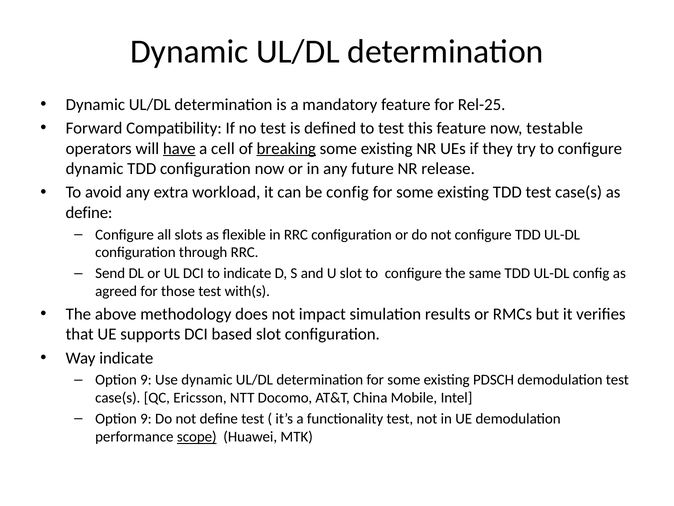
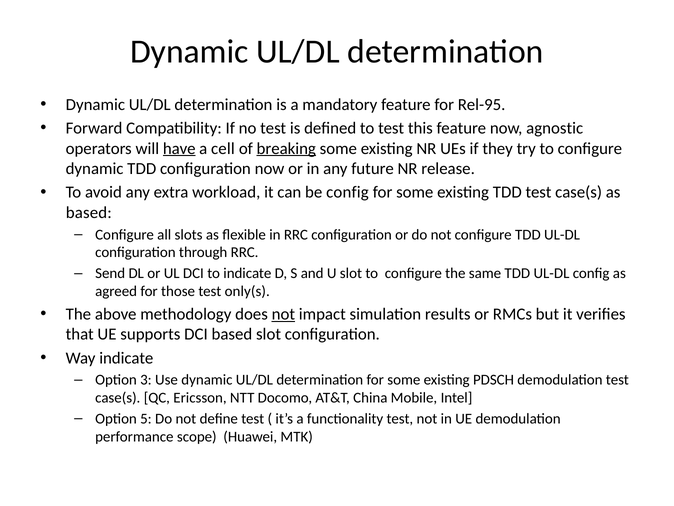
Rel-25: Rel-25 -> Rel-95 (482, 105)
testable: testable -> agnostic (555, 128)
define: define -> based (89, 212)
with(s: with(s -> only(s (247, 291)
not underline: none -> present (283, 314)
9: 9 -> 3 (146, 380)
9: 9 -> 5 (146, 419)
scope underline: present -> none (197, 436)
